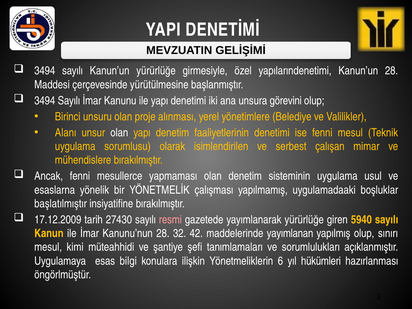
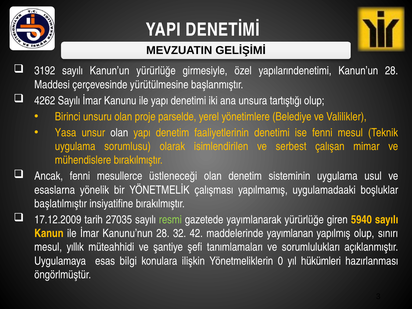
3494: 3494 -> 3192 (45, 71)
3494: 3494 -> 4262 (45, 101)
görevini: görevini -> tartıştığı (286, 101)
alınması: alınması -> parselde (177, 117)
Alanı: Alanı -> Yasa (66, 133)
yapmaması: yapmaması -> üstleneceği (173, 176)
27430: 27430 -> 27035 (119, 220)
resmi colour: pink -> light green (170, 220)
kimi: kimi -> yıllık (75, 247)
6: 6 -> 0 (280, 261)
